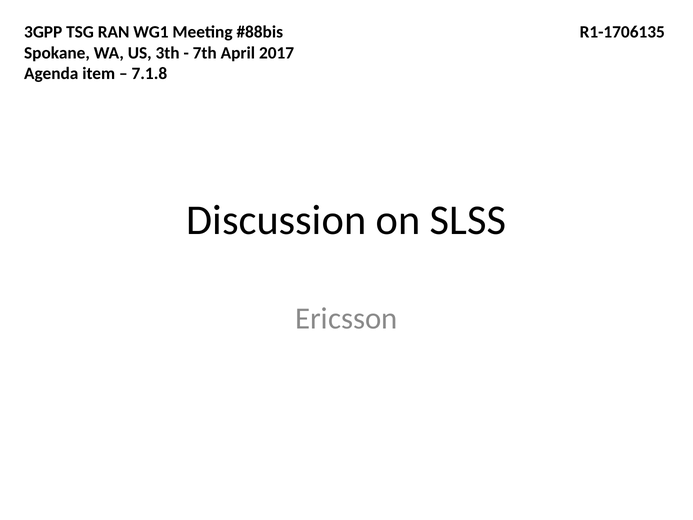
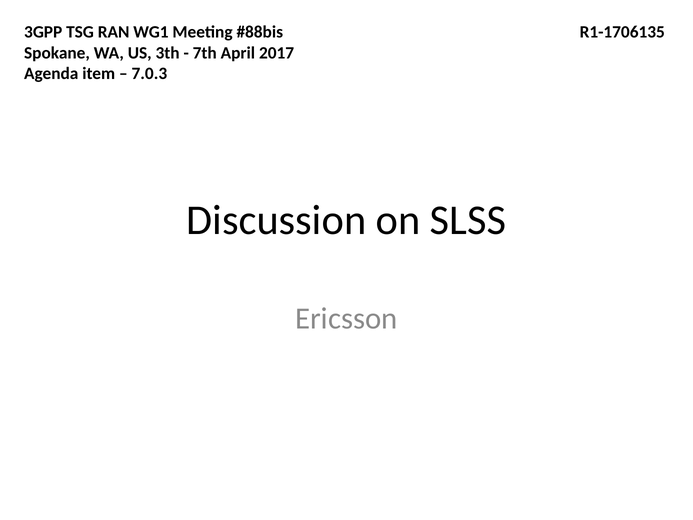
7.1.8: 7.1.8 -> 7.0.3 (149, 74)
